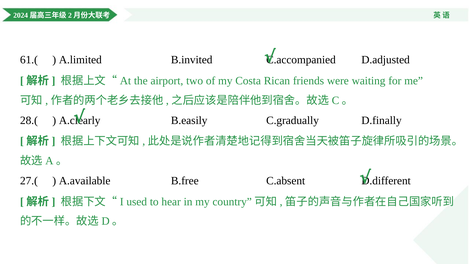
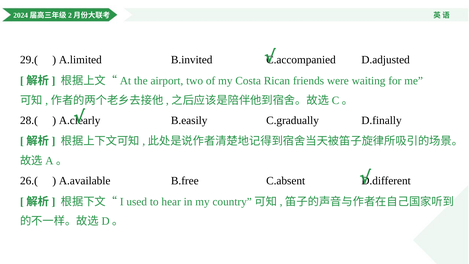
61.(: 61.( -> 29.( (29, 60)
27.(: 27.( -> 26.( (29, 181)
